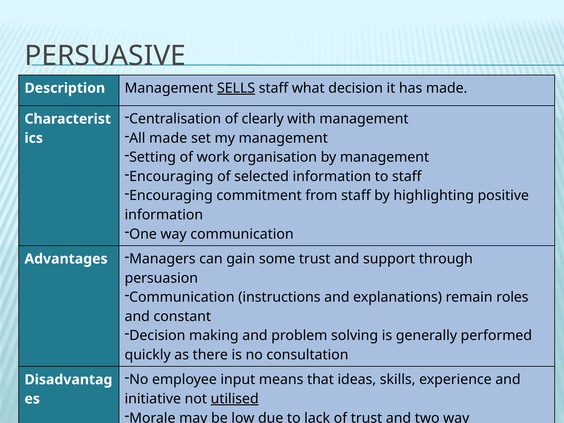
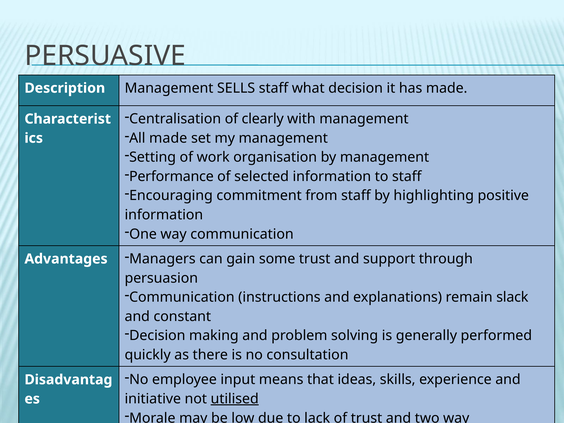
SELLS underline: present -> none (236, 88)
Encouraging: Encouraging -> Performance (171, 176)
roles: roles -> slack (512, 297)
